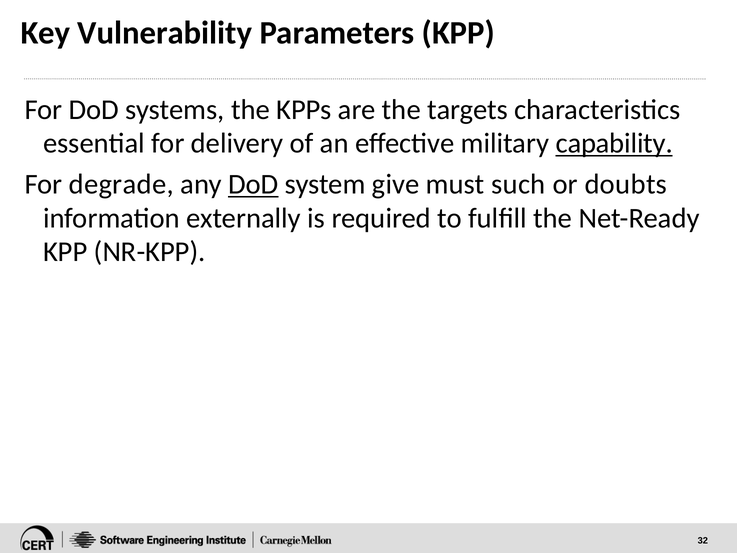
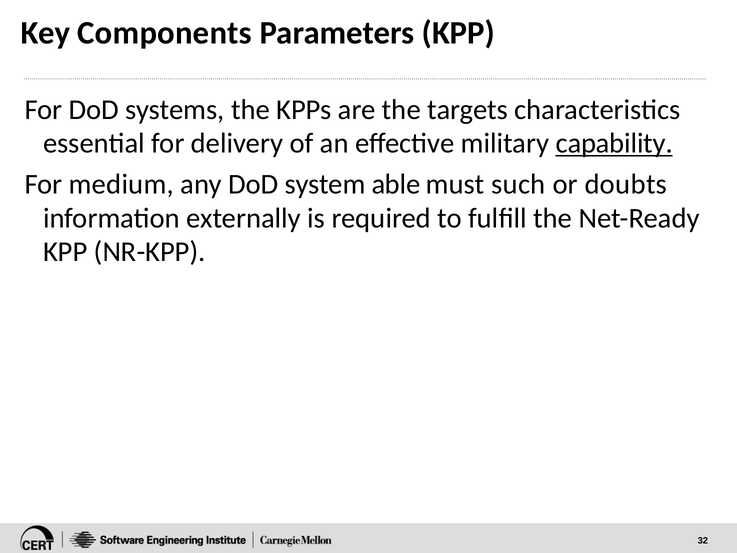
Vulnerability: Vulnerability -> Components (165, 33)
degrade: degrade -> medium (121, 184)
DoD underline: present -> none (253, 184)
give: give -> able (396, 184)
